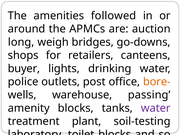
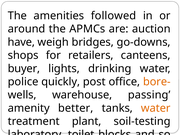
long: long -> have (21, 42)
outlets: outlets -> quickly (61, 82)
amenity blocks: blocks -> better (76, 108)
water colour: purple -> orange (156, 108)
